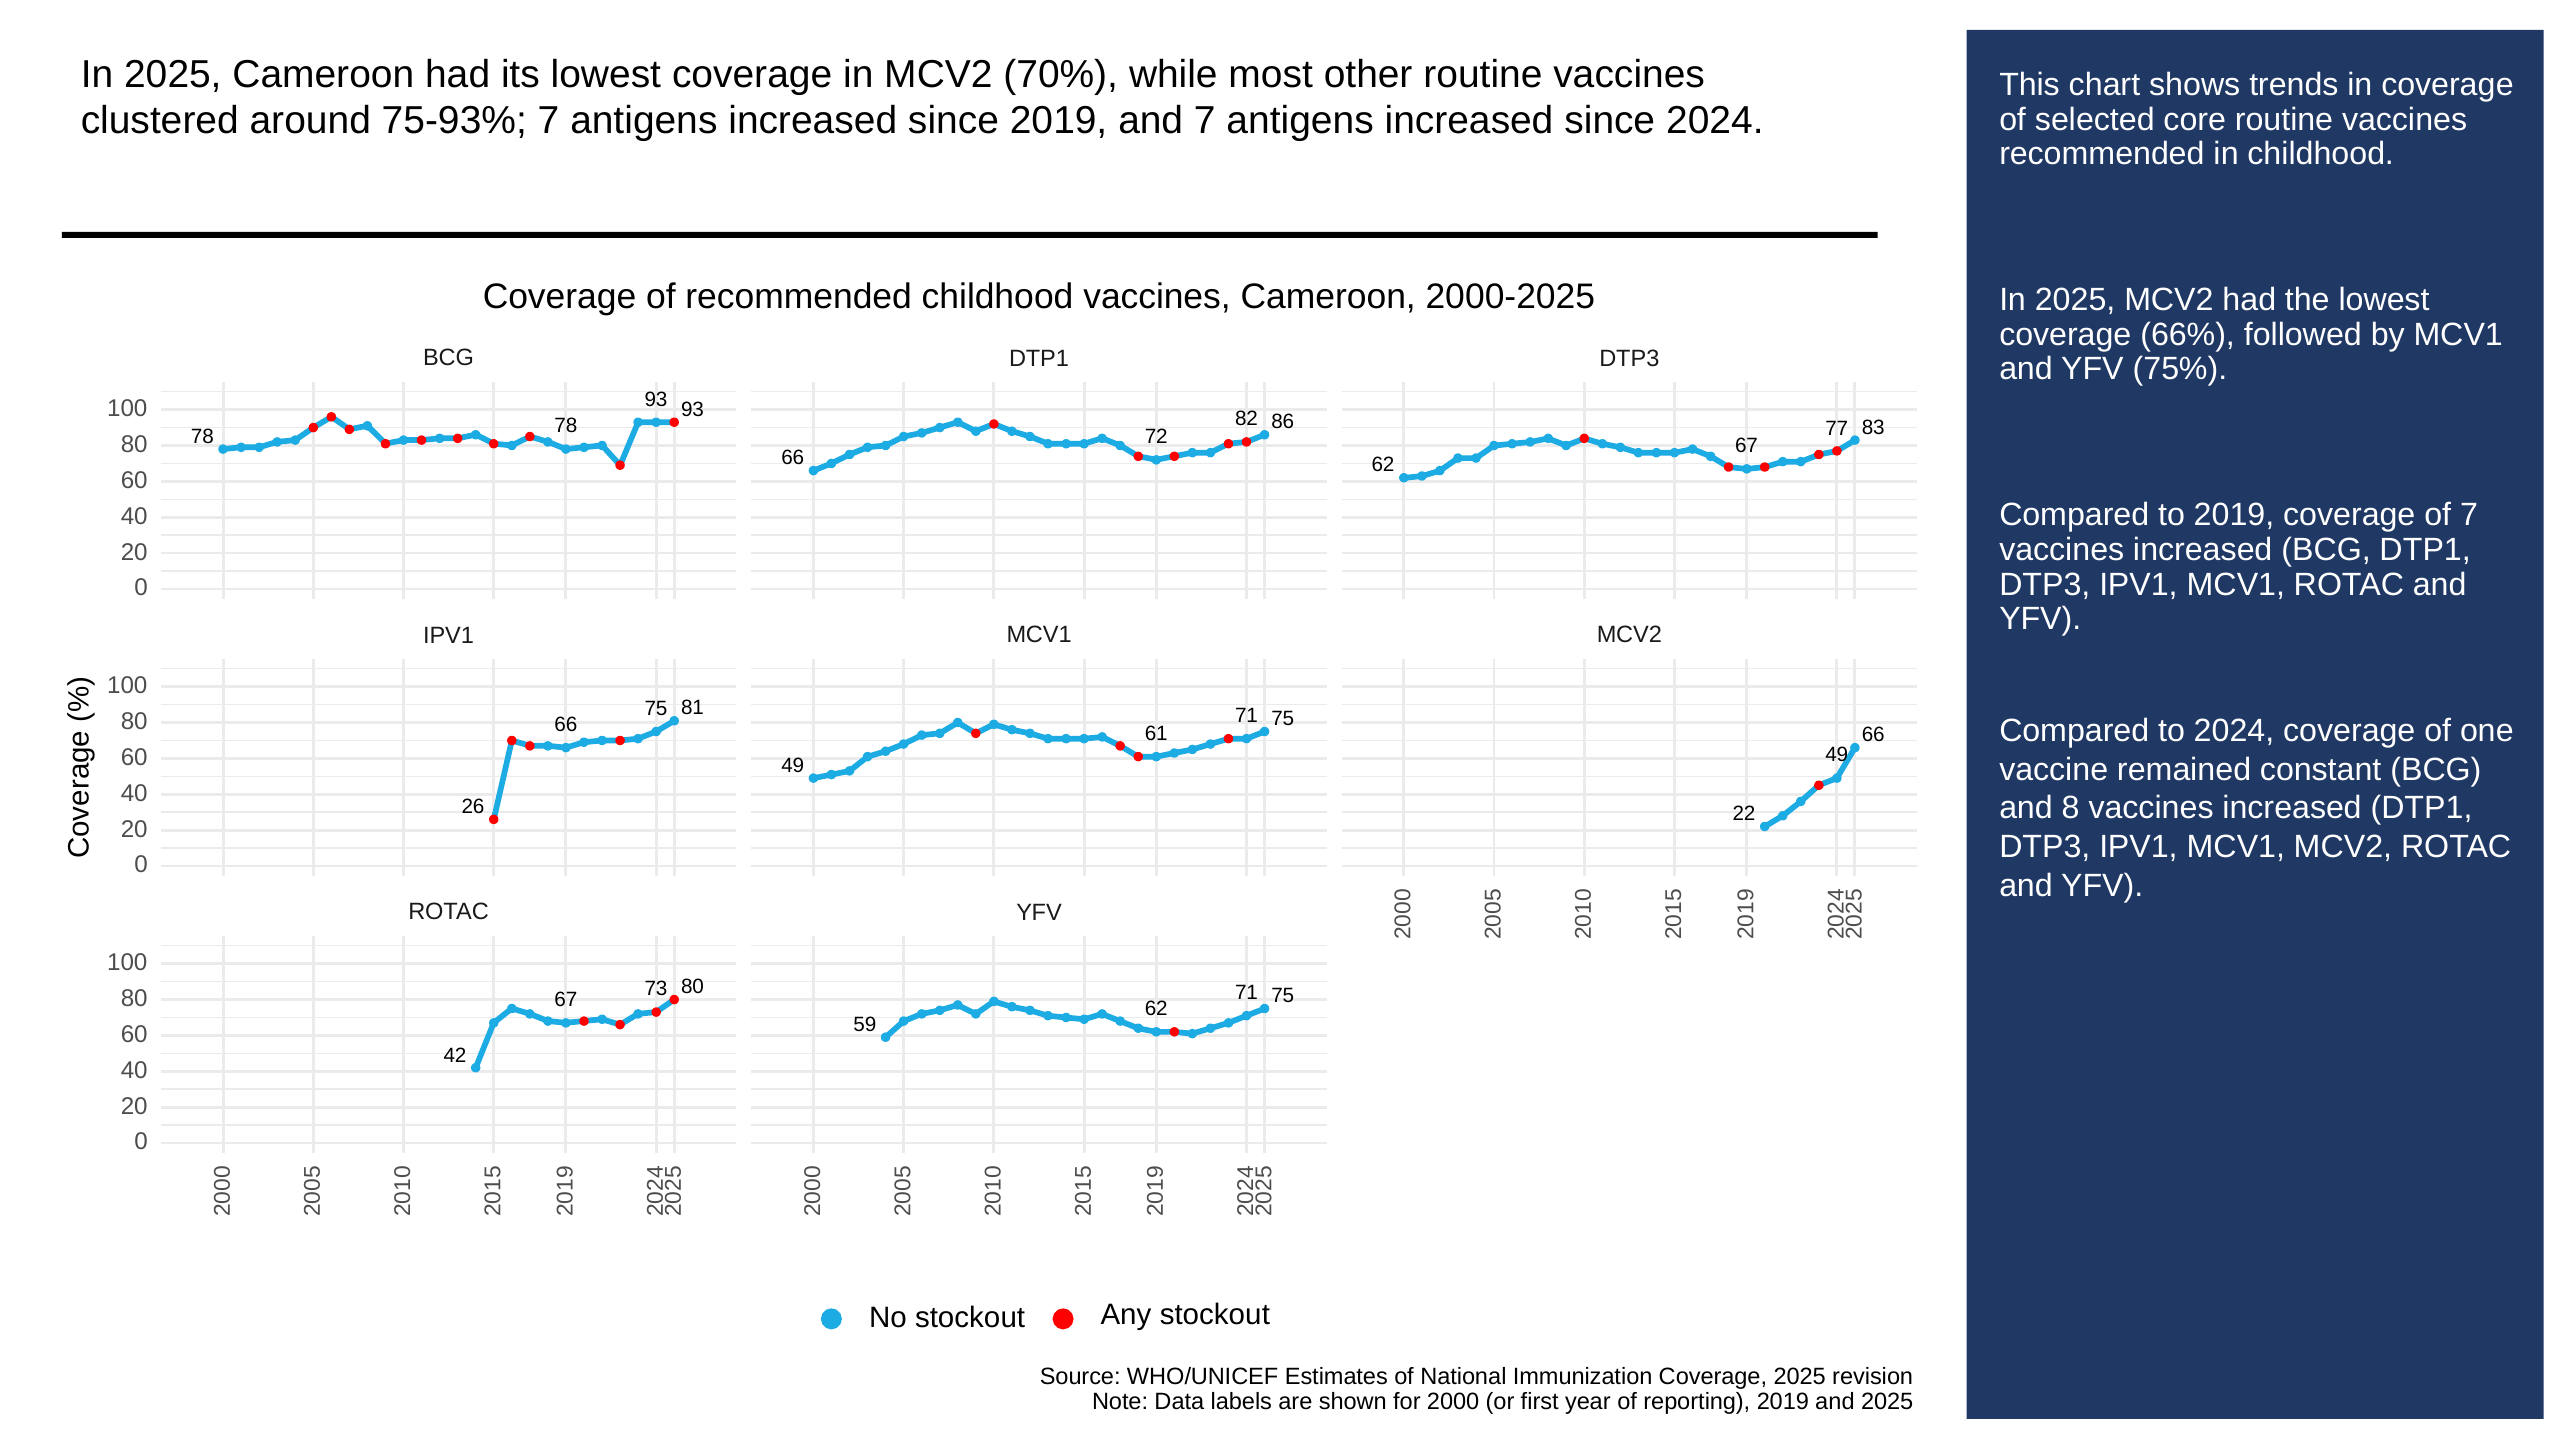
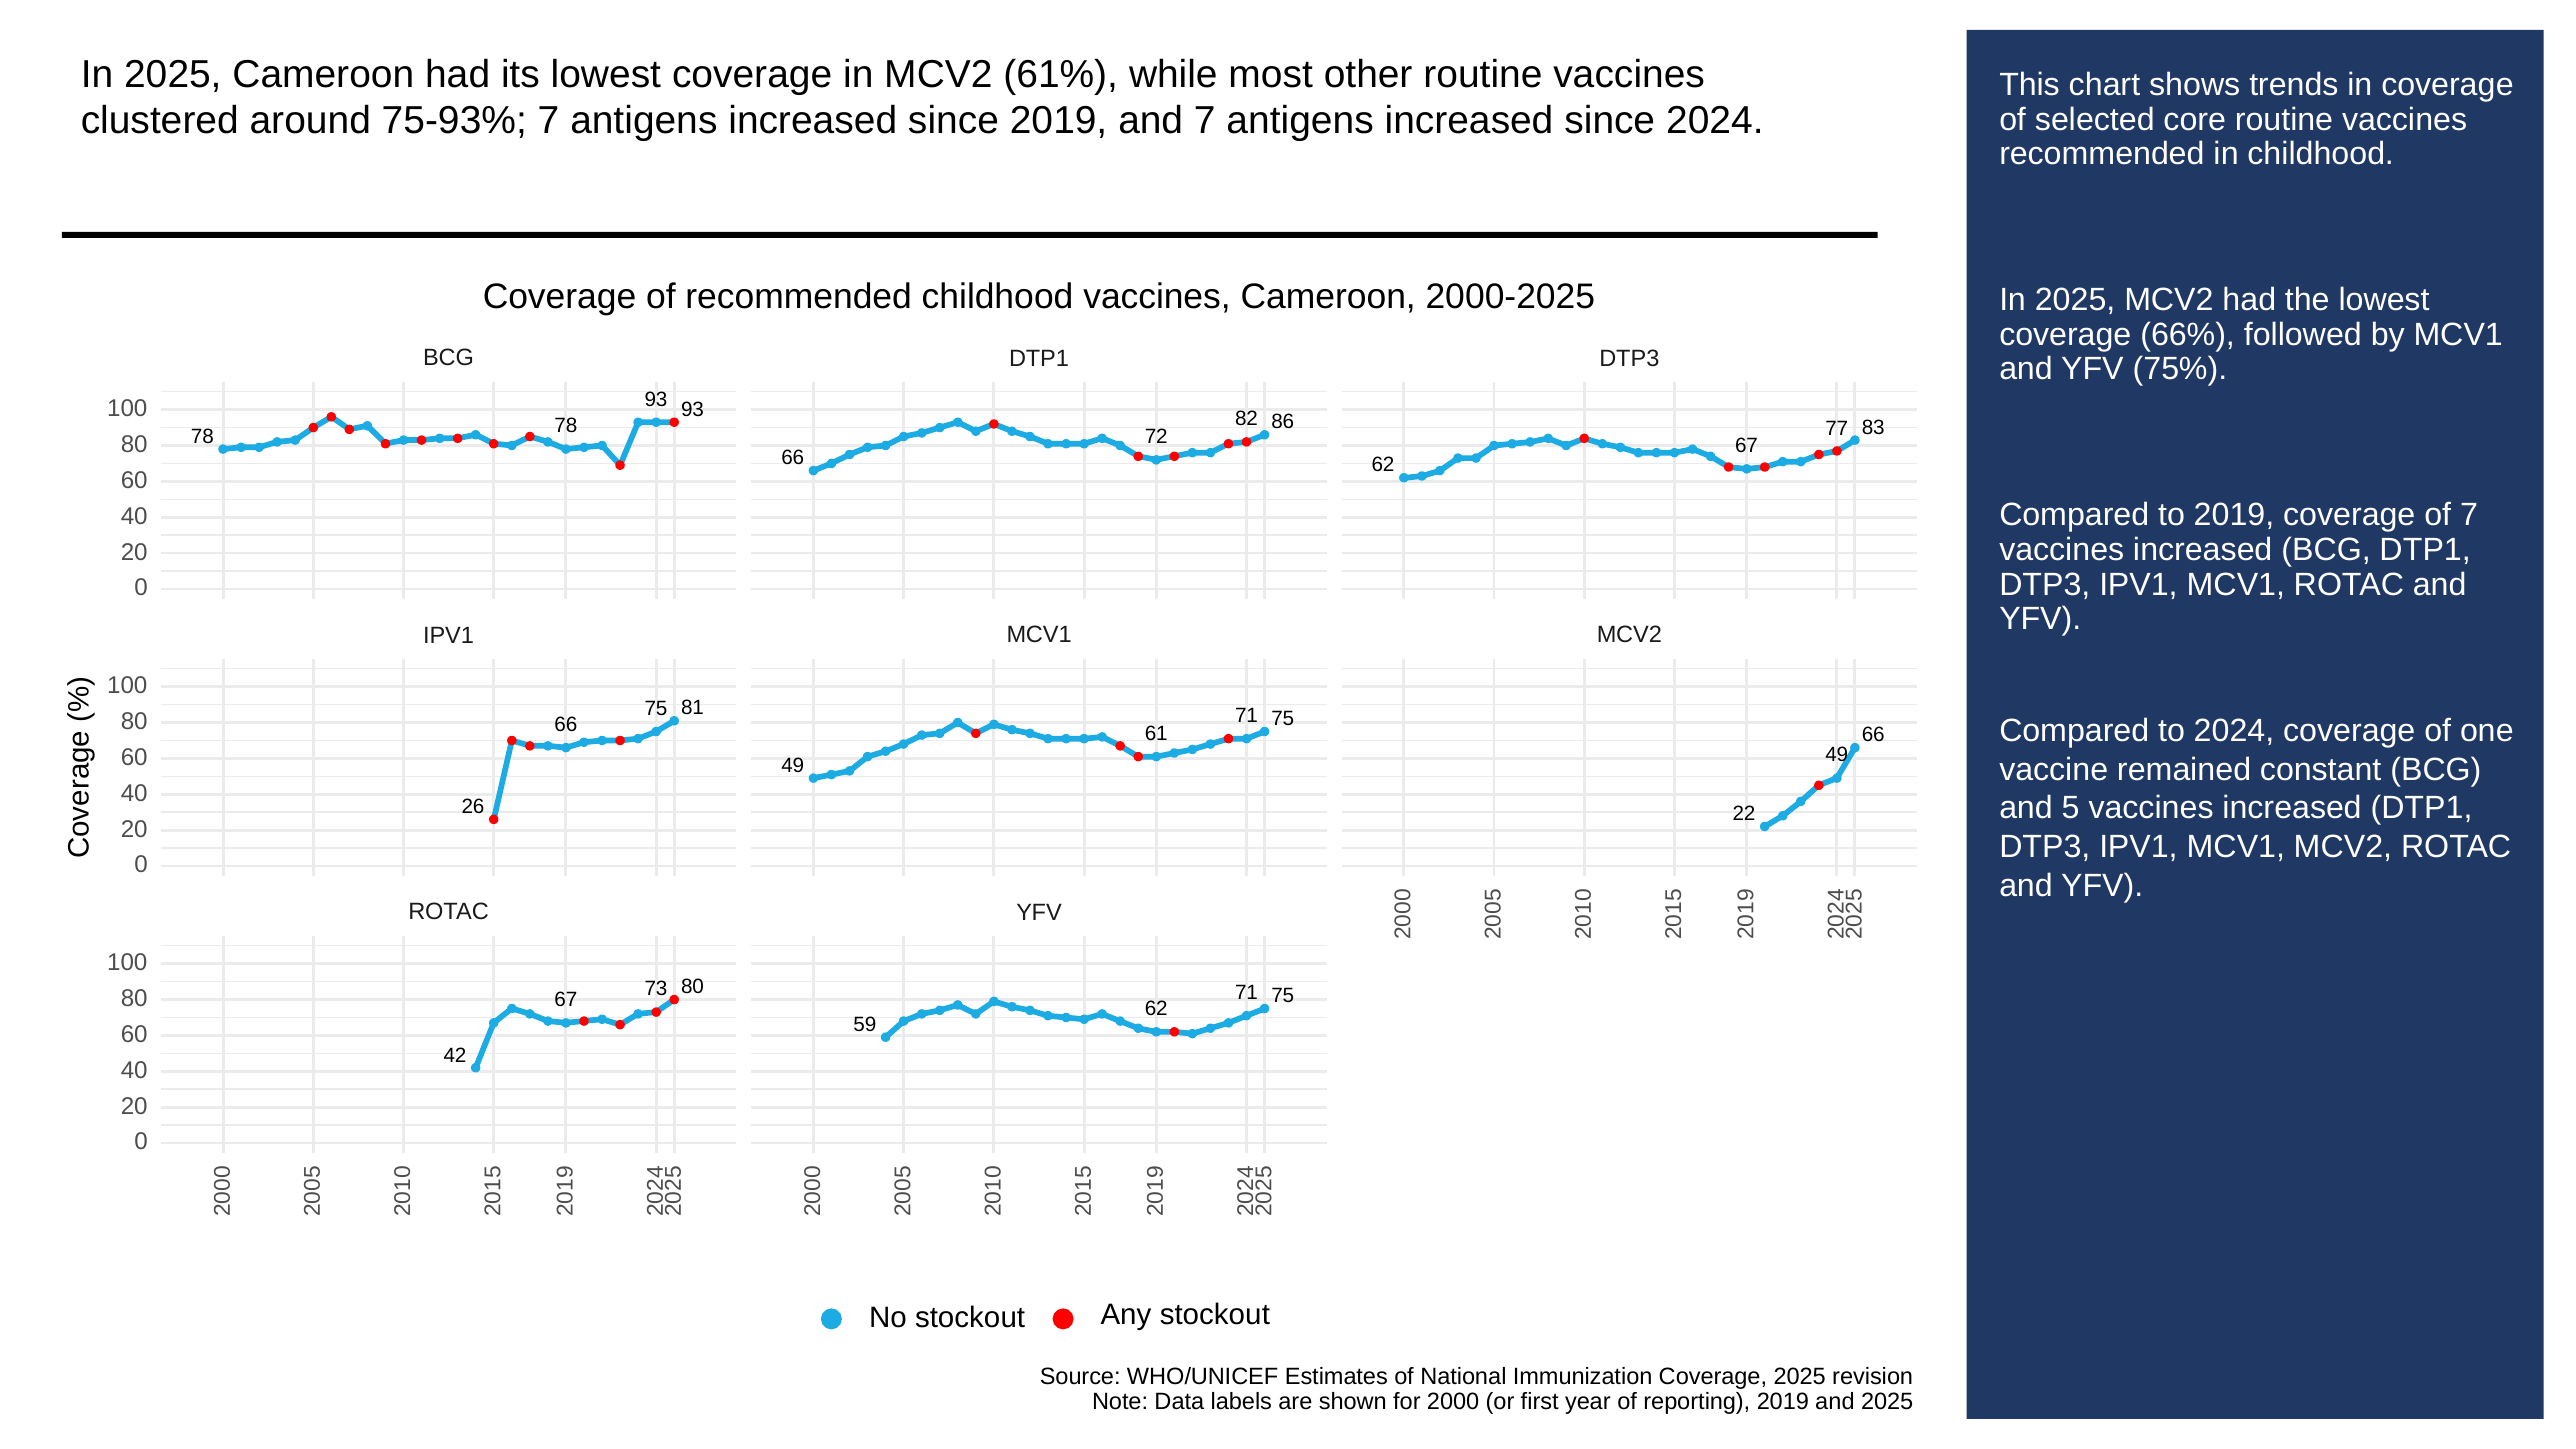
70%: 70% -> 61% (1061, 74)
and 8: 8 -> 5 (2071, 808)
